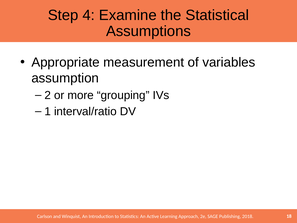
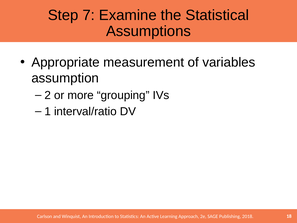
4: 4 -> 7 (89, 15)
